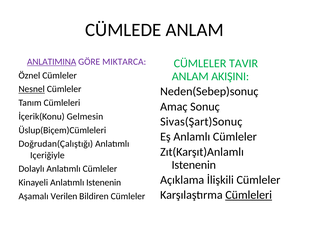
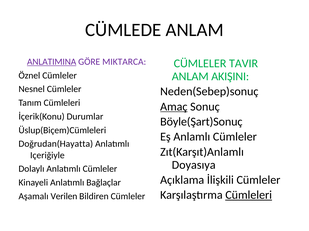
Nesnel underline: present -> none (32, 89)
Amaç underline: none -> present (174, 107)
Gelmesin: Gelmesin -> Durumlar (85, 117)
Sivas(Şart)Sonuç: Sivas(Şart)Sonuç -> Böyle(Şart)Sonuç (201, 122)
Doğrudan(Çalıştığı: Doğrudan(Çalıştığı -> Doğrudan(Hayatta (56, 144)
Istenenin: Istenenin -> Doyasıya (194, 165)
Anlatımlı Istenenin: Istenenin -> Bağlaçlar (104, 183)
